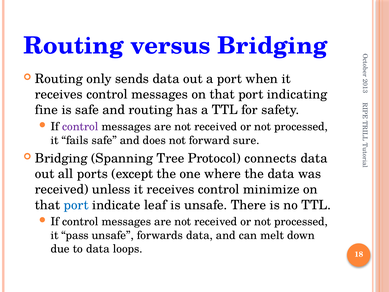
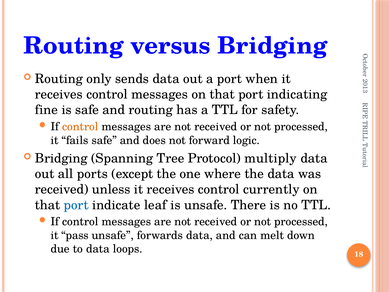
control colour: purple -> orange (80, 127)
sure: sure -> logic (246, 140)
connects: connects -> multiply (271, 158)
minimize: minimize -> currently (271, 189)
